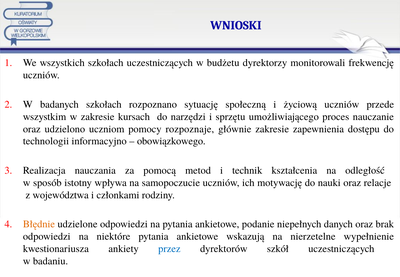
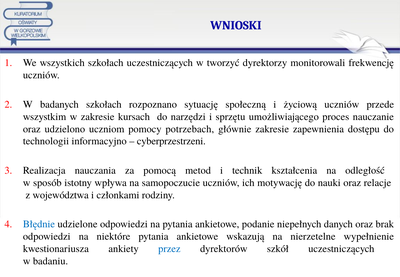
budżetu: budżetu -> tworzyć (223, 63)
rozpoznaje: rozpoznaje -> potrzebach (190, 129)
obowiązkowego: obowiązkowego -> cyberprzestrzeni (171, 141)
Błędnie colour: orange -> blue (39, 224)
